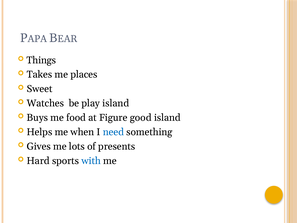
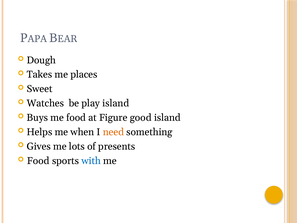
Things: Things -> Dough (41, 60)
need colour: blue -> orange (113, 132)
Hard: Hard -> Food (38, 161)
